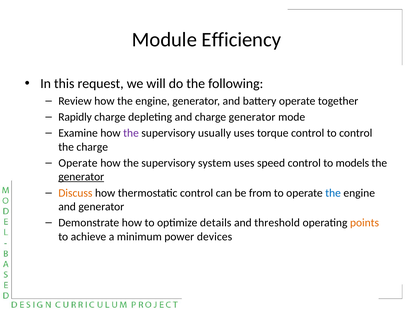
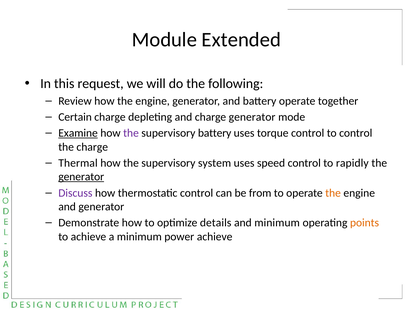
Efficiency: Efficiency -> Extended (241, 40)
Rapidly: Rapidly -> Certain (75, 117)
Examine underline: none -> present (78, 133)
supervisory usually: usually -> battery (215, 133)
Operate: Operate -> Thermal (78, 163)
models: models -> rapidly (352, 163)
Discuss colour: orange -> purple (75, 193)
the colour: blue -> orange (333, 193)
and threshold: threshold -> minimum (277, 223)
power devices: devices -> achieve (215, 236)
